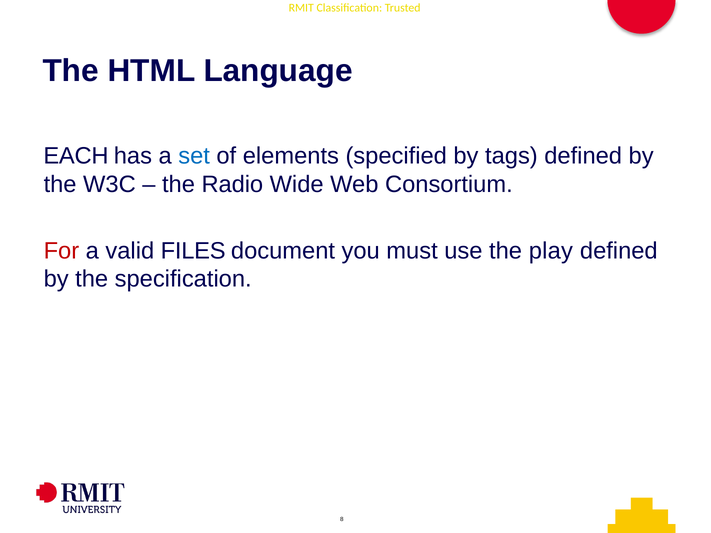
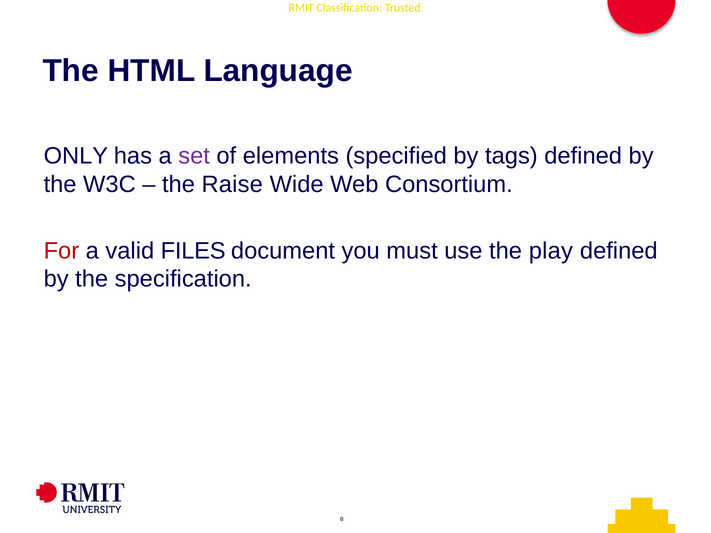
EACH: EACH -> ONLY (76, 156)
set colour: blue -> purple (194, 156)
Radio: Radio -> Raise (232, 185)
